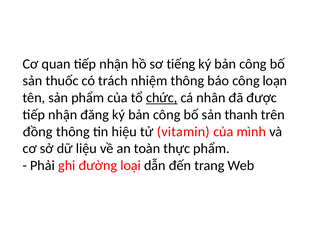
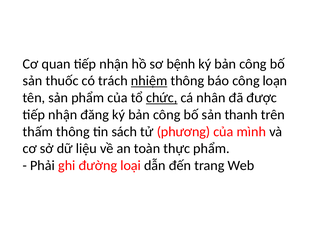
tiếng: tiếng -> bệnh (181, 64)
nhiệm underline: none -> present (149, 81)
đồng: đồng -> thấm (38, 132)
hiệu: hiệu -> sách (124, 132)
vitamin: vitamin -> phương (183, 132)
